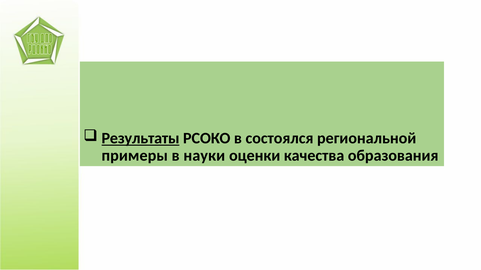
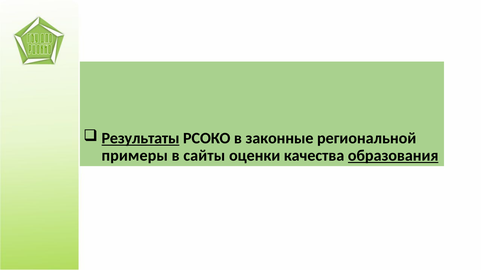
состоялся: состоялся -> законные (280, 139)
науки: науки -> сайты (204, 156)
образования underline: none -> present (393, 156)
